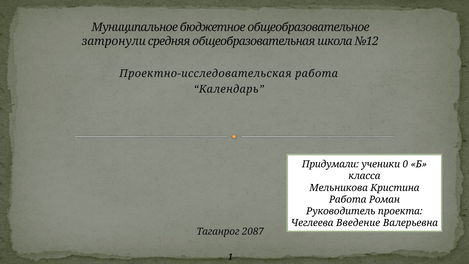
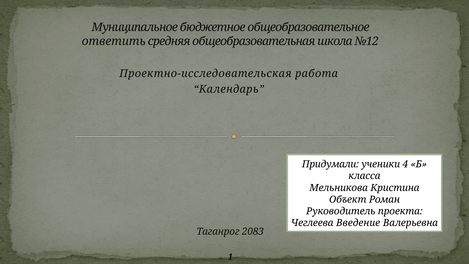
затронули: затронули -> ответить (114, 41)
0: 0 -> 4 (405, 164)
Работа: Работа -> Объект (348, 199)
2087: 2087 -> 2083 (253, 232)
